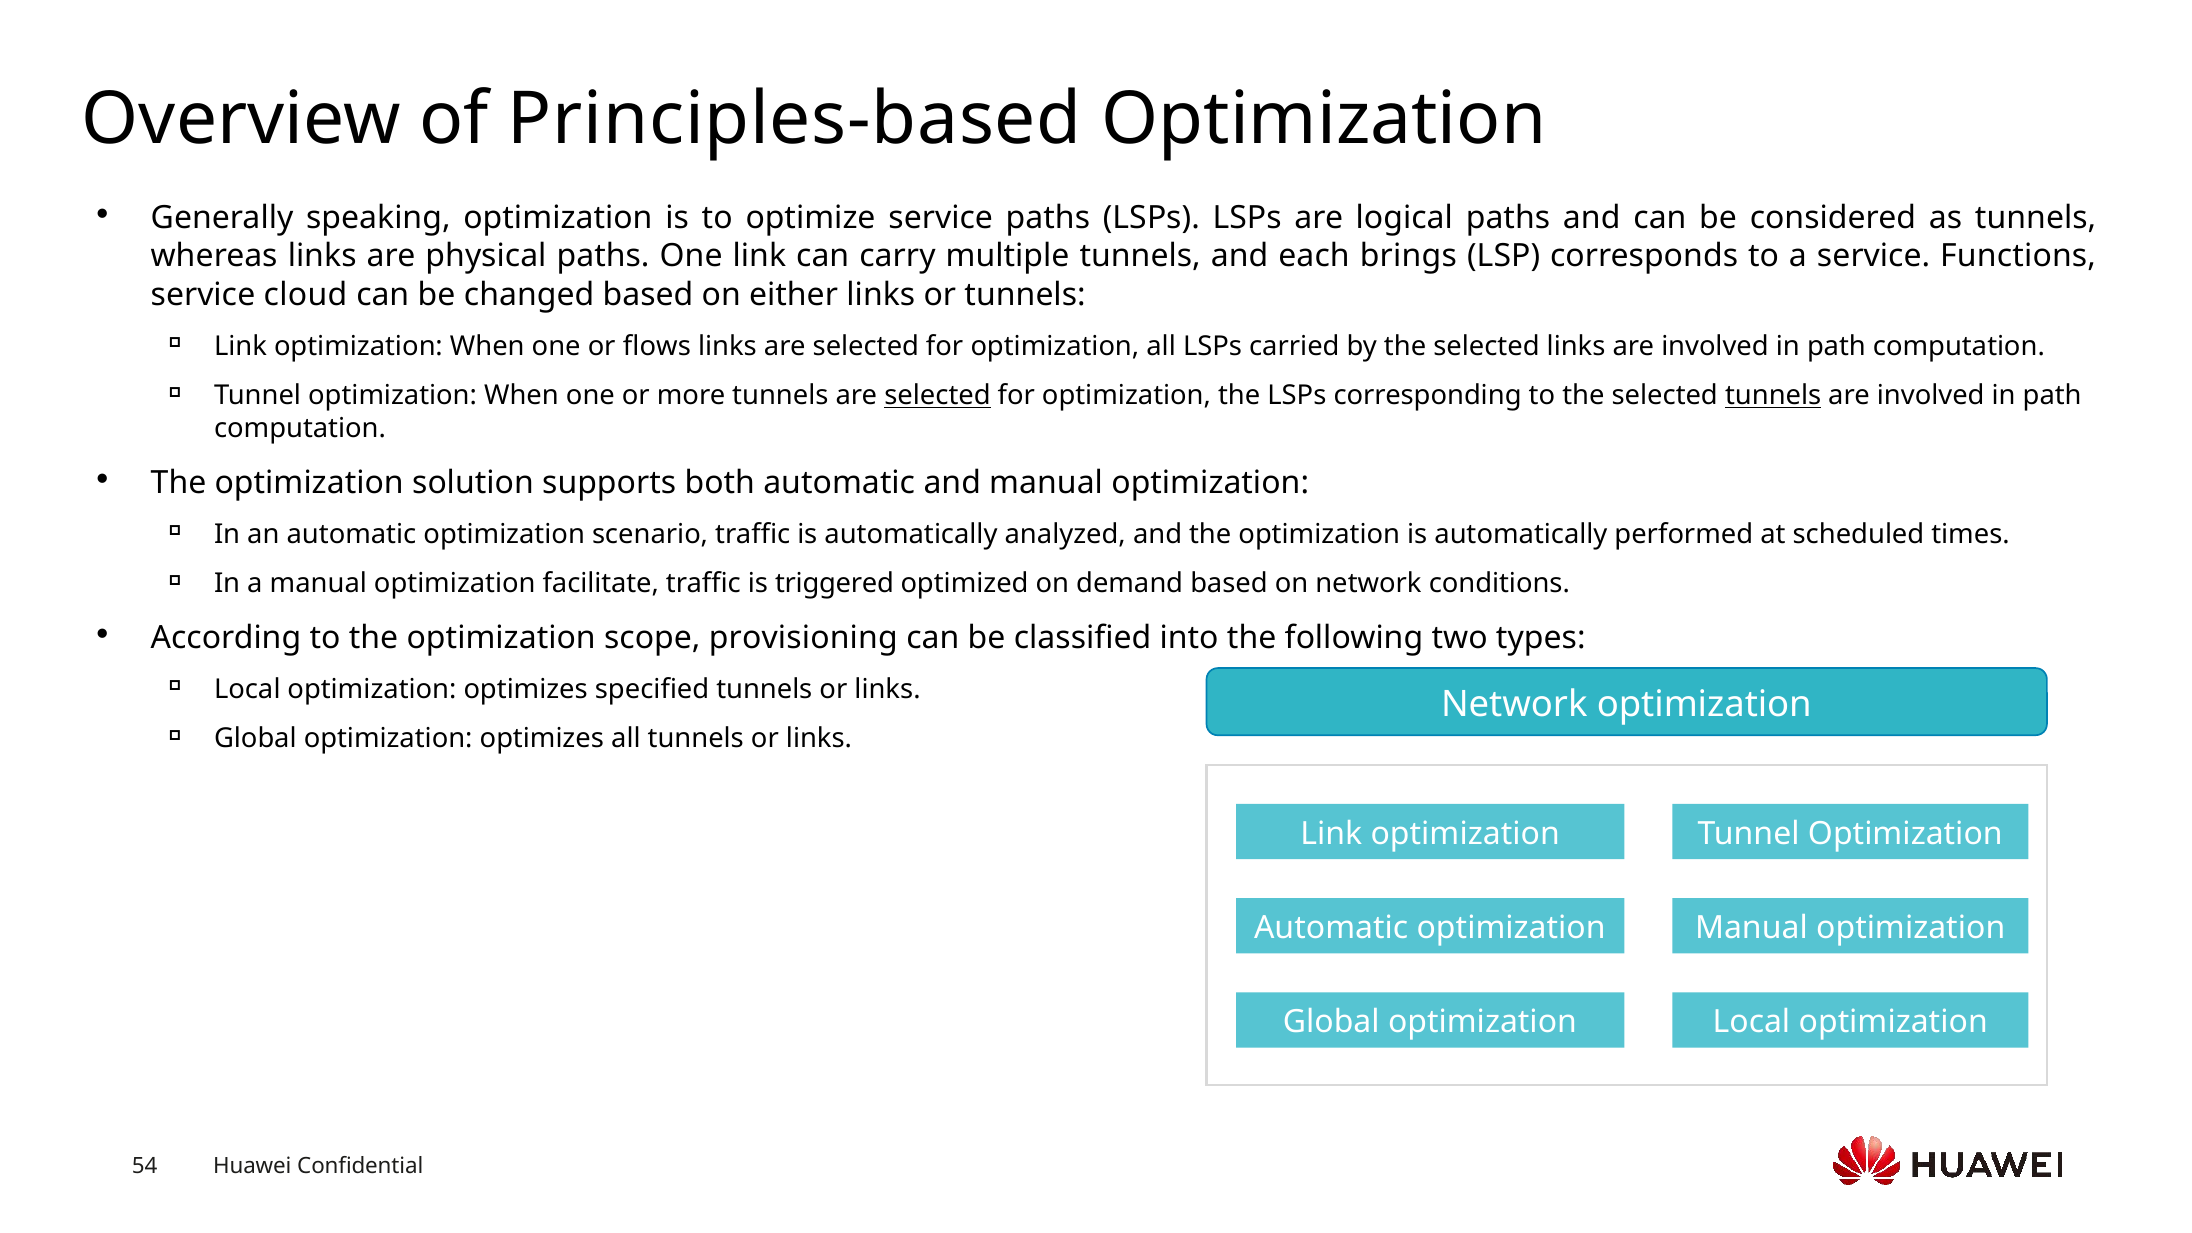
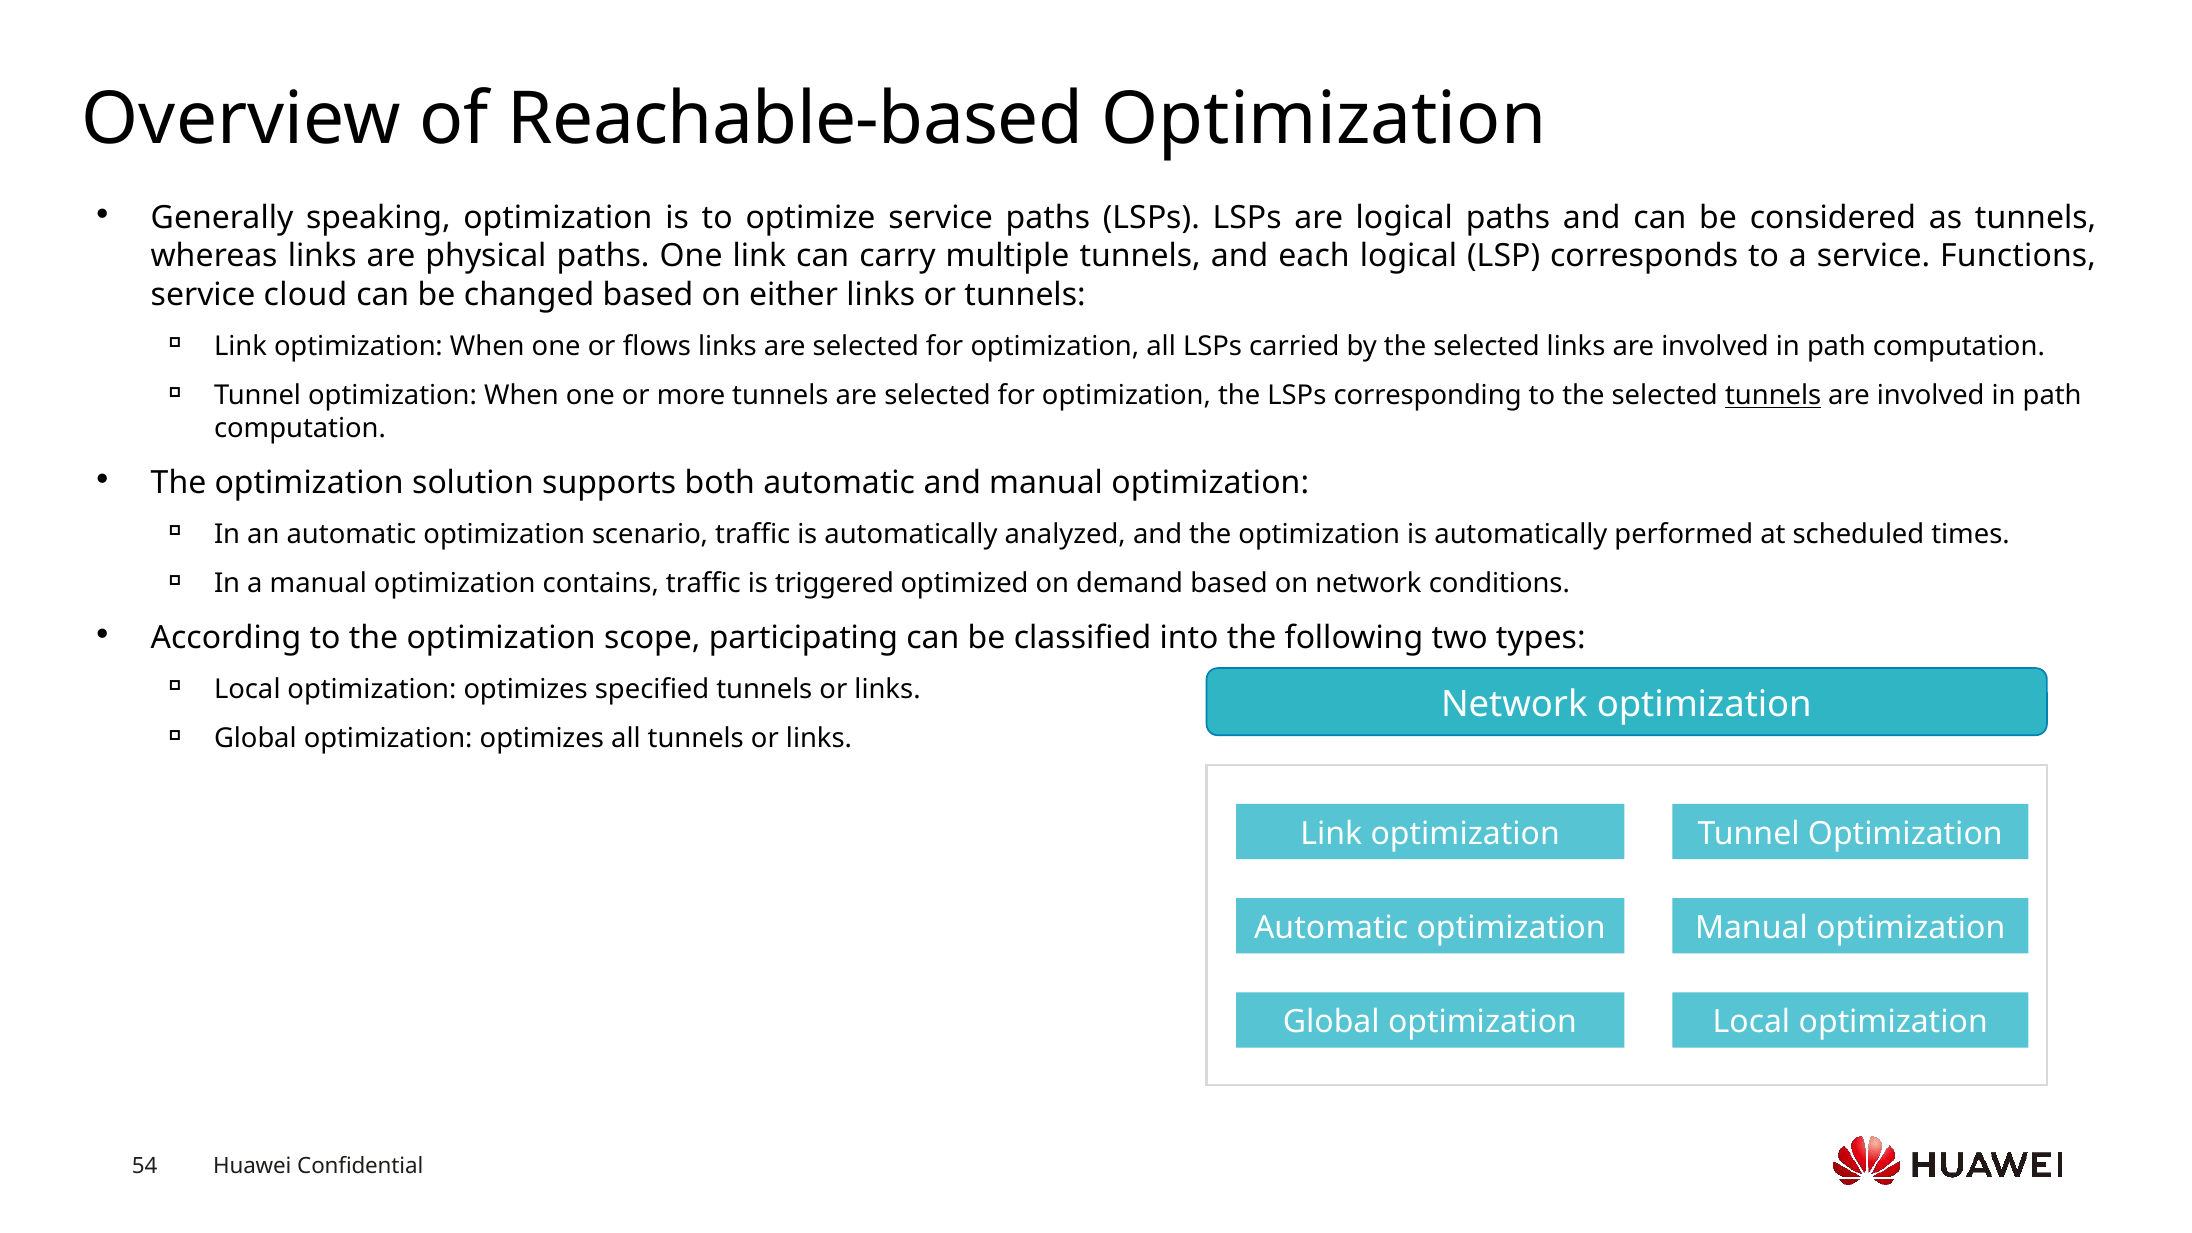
Principles-based: Principles-based -> Reachable-based (796, 120)
each brings: brings -> logical (1408, 256)
selected underline: present -> none (937, 396)
facilitate: facilitate -> contains (601, 584)
provisioning: provisioning -> participating (803, 638)
